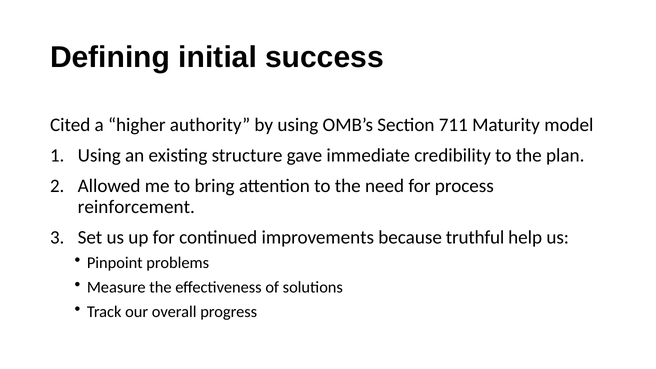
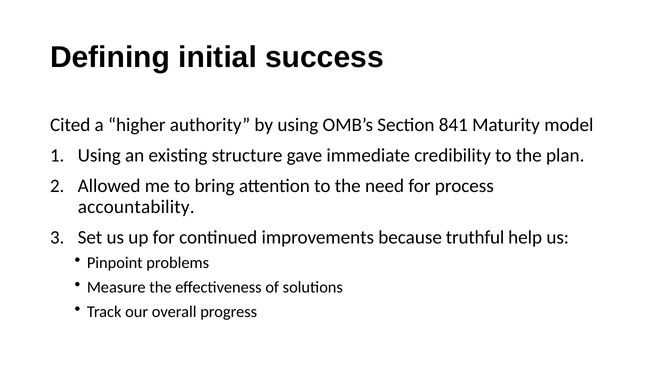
711: 711 -> 841 (453, 125)
reinforcement: reinforcement -> accountability (136, 207)
